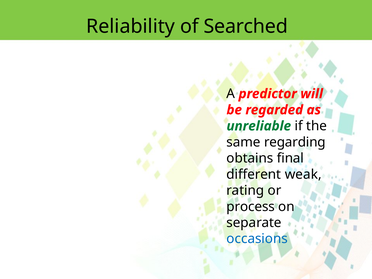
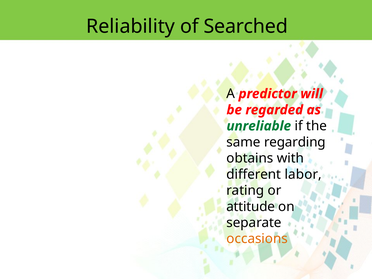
final: final -> with (290, 158)
weak: weak -> labor (303, 174)
process: process -> attitude (251, 207)
occasions colour: blue -> orange (257, 239)
